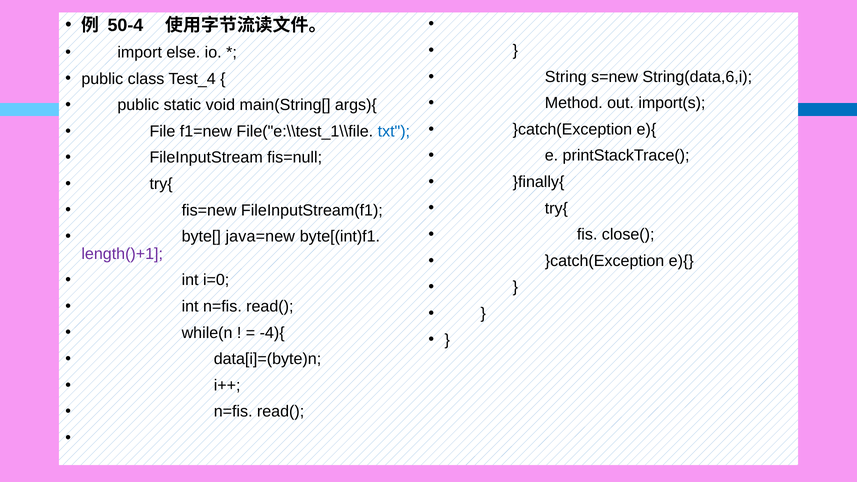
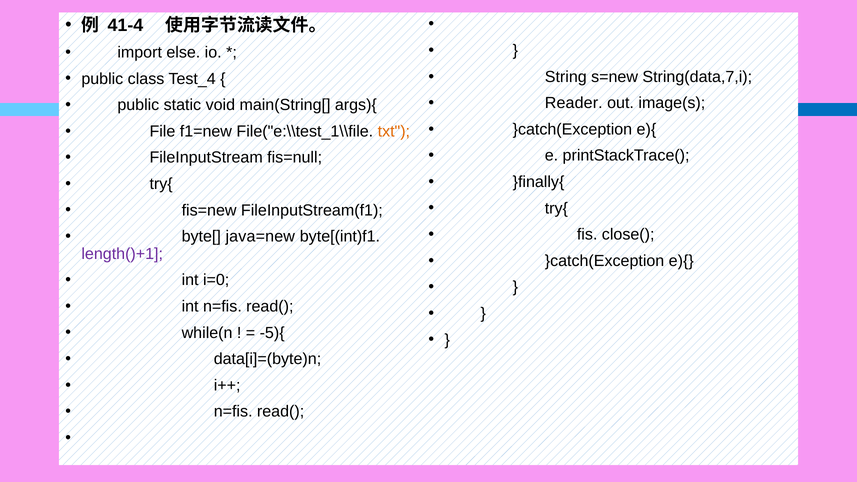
50-4: 50-4 -> 41-4 (125, 25)
String(data,6,i: String(data,6,i -> String(data,7,i (697, 77)
Method: Method -> Reader (574, 103)
import(s: import(s -> image(s (672, 103)
txt colour: blue -> orange (394, 131)
-4){: -4){ -> -5){ (272, 333)
